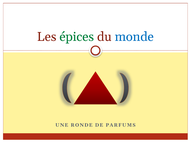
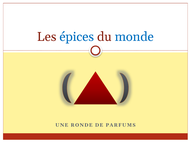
épices colour: green -> blue (77, 37)
